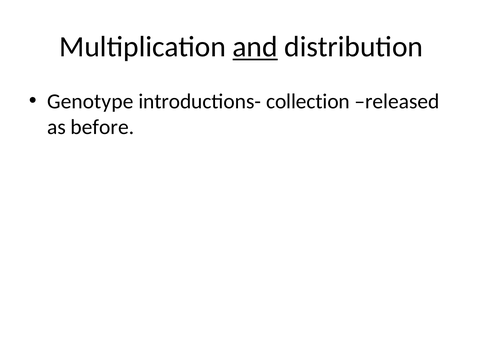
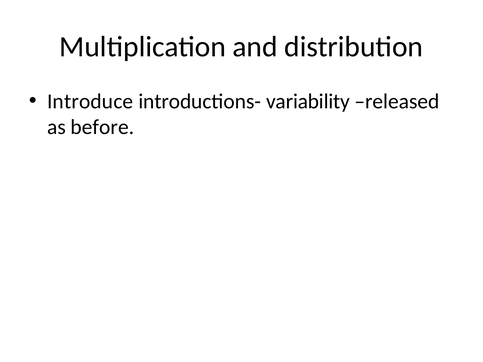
and underline: present -> none (255, 47)
Genotype: Genotype -> Introduce (90, 101)
collection: collection -> variability (308, 101)
